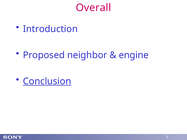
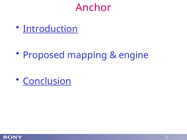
Overall: Overall -> Anchor (93, 8)
Introduction underline: none -> present (50, 29)
neighbor: neighbor -> mapping (87, 55)
